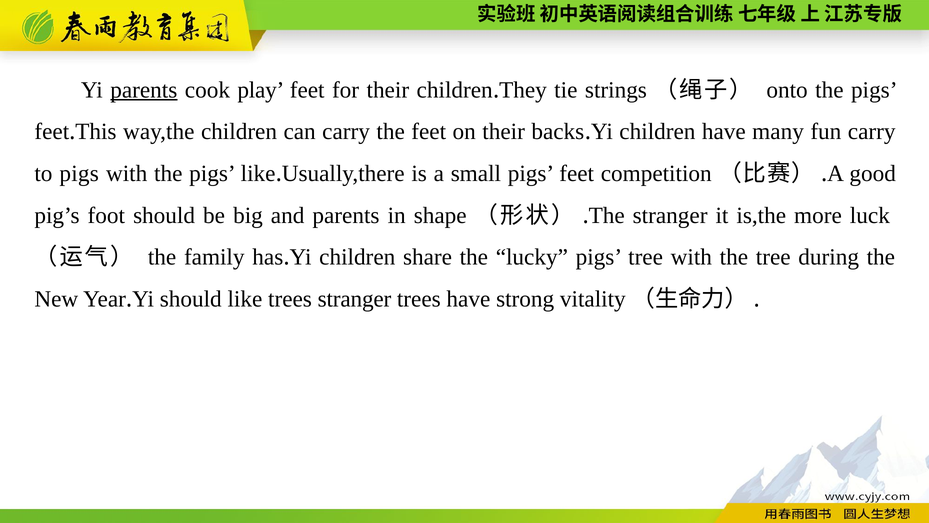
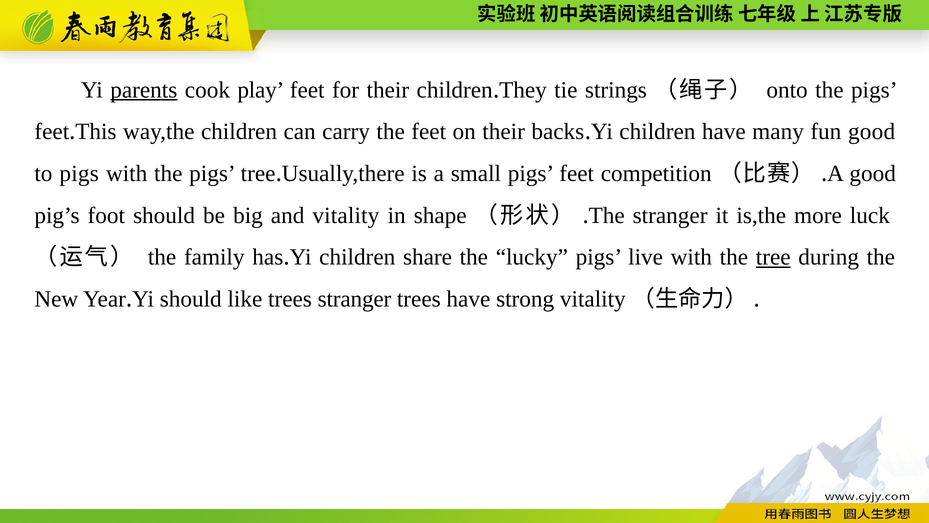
fun carry: carry -> good (872, 132)
pigs like: like -> tree (258, 173)
and parents: parents -> vitality (346, 215)
pigs tree: tree -> live (646, 257)
tree underline: none -> present (773, 257)
